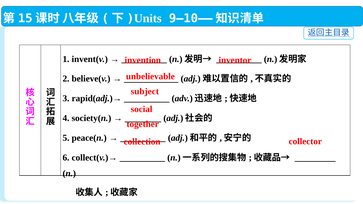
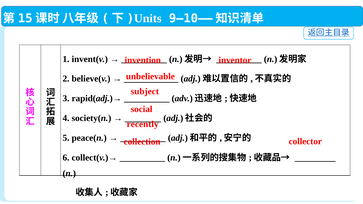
together: together -> recently (143, 124)
